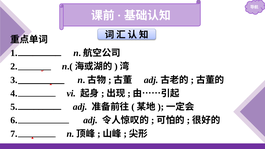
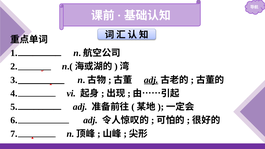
adj underline: none -> present (151, 80)
